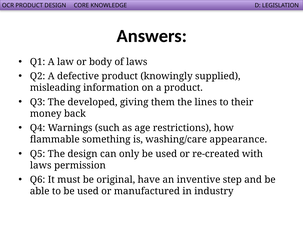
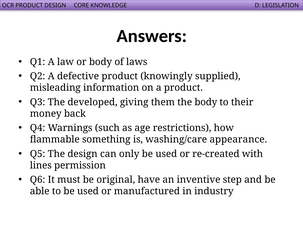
the lines: lines -> body (206, 102)
laws: laws -> lines (41, 166)
